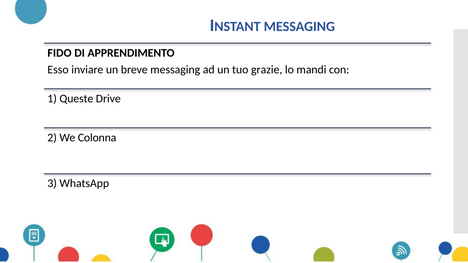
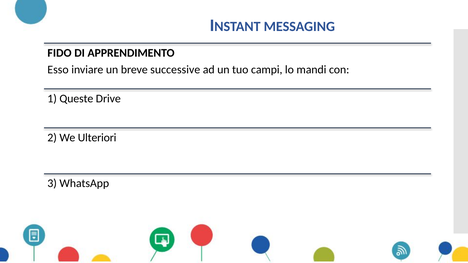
breve messaging: messaging -> successive (175, 70)
grazie: grazie -> campi (267, 70)
Colonna: Colonna -> Ulteriori (97, 138)
